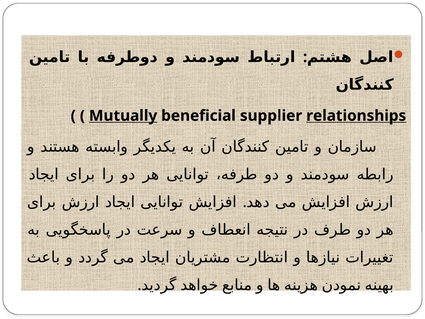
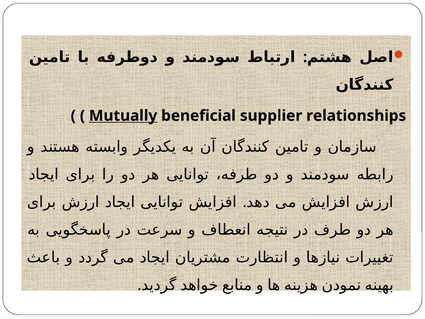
relationships underline: present -> none (356, 116)
